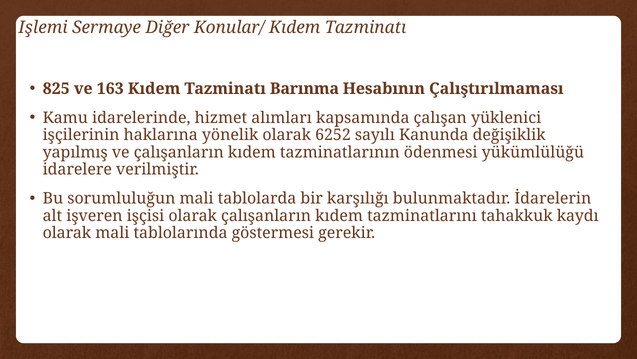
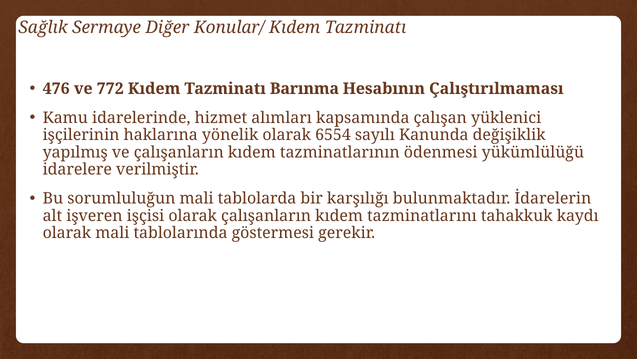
Işlemi: Işlemi -> Sağlık (43, 28)
825: 825 -> 476 (56, 88)
163: 163 -> 772 (110, 88)
6252: 6252 -> 6554 (333, 135)
